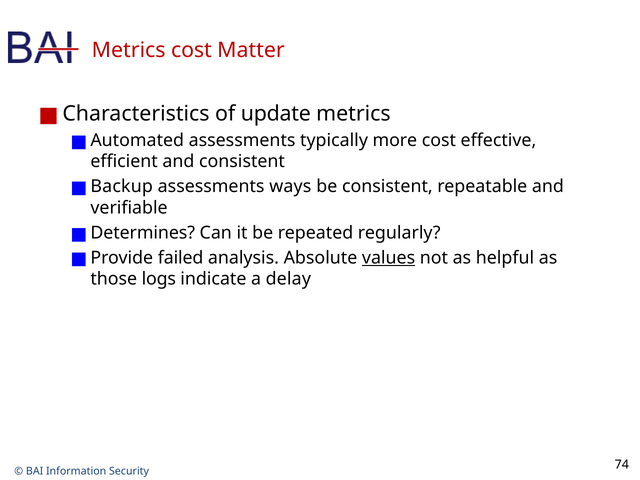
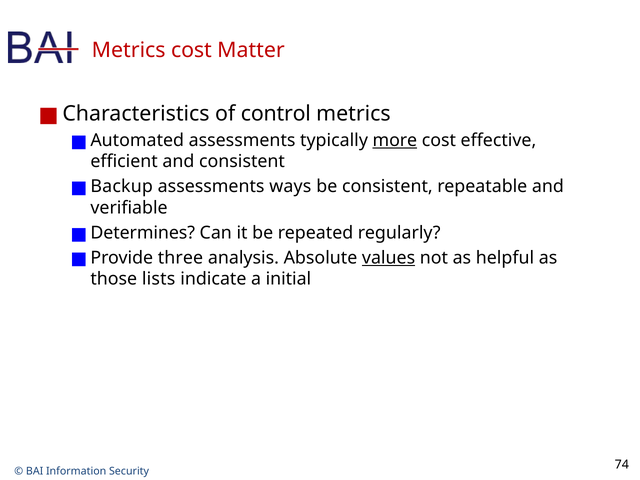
update: update -> control (276, 113)
more underline: none -> present (395, 140)
failed: failed -> three (180, 258)
logs: logs -> lists (159, 279)
delay: delay -> initial (288, 279)
